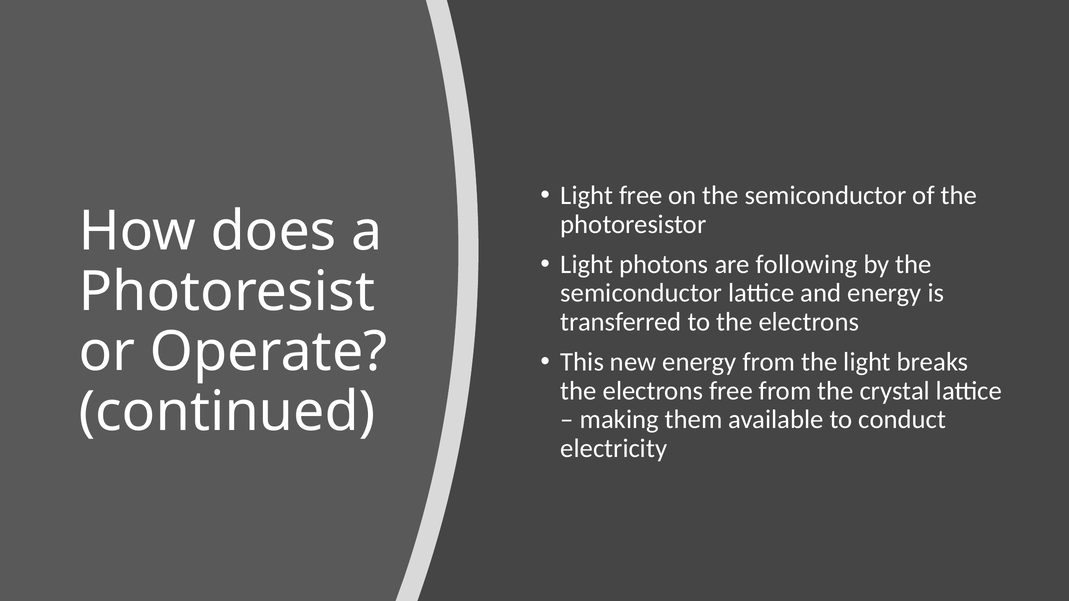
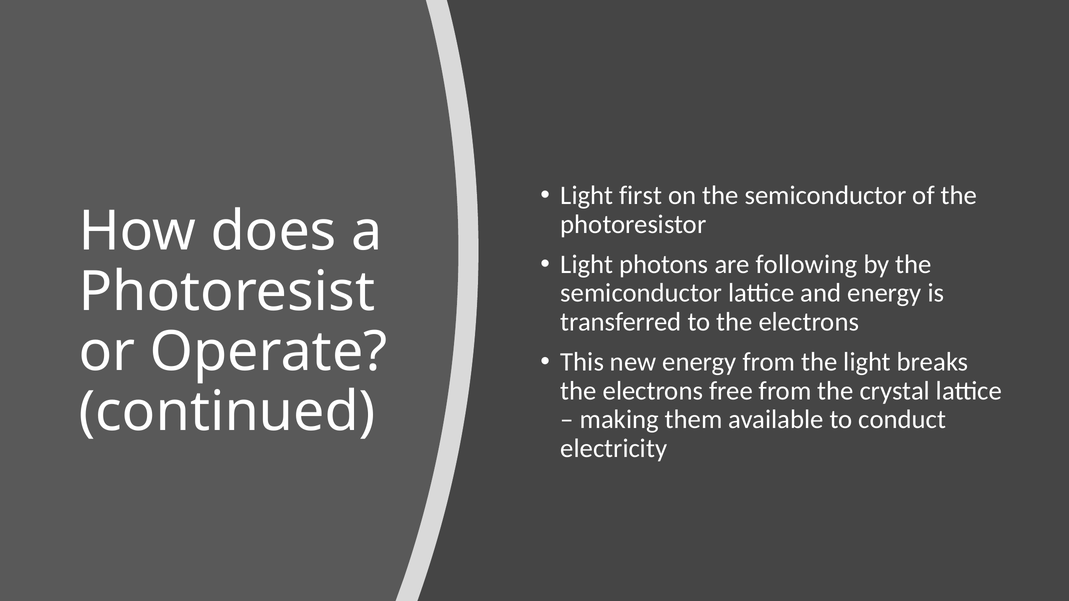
Light free: free -> first (641, 196)
